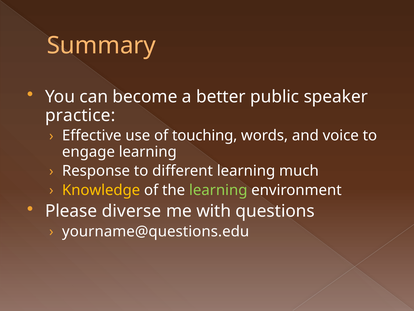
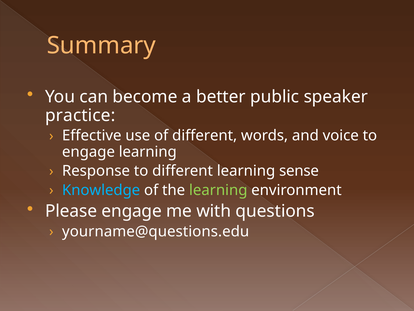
of touching: touching -> different (205, 136)
much: much -> sense (299, 171)
Knowledge colour: yellow -> light blue (101, 190)
Please diverse: diverse -> engage (132, 211)
